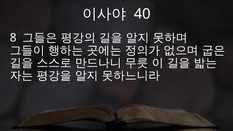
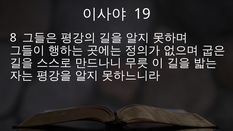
40: 40 -> 19 (142, 14)
